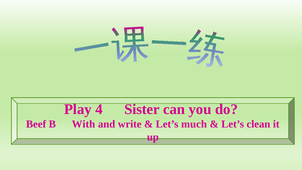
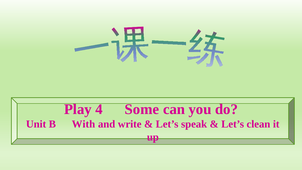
Sister: Sister -> Some (142, 109)
Beef: Beef -> Unit (36, 124)
much: much -> speak (194, 124)
